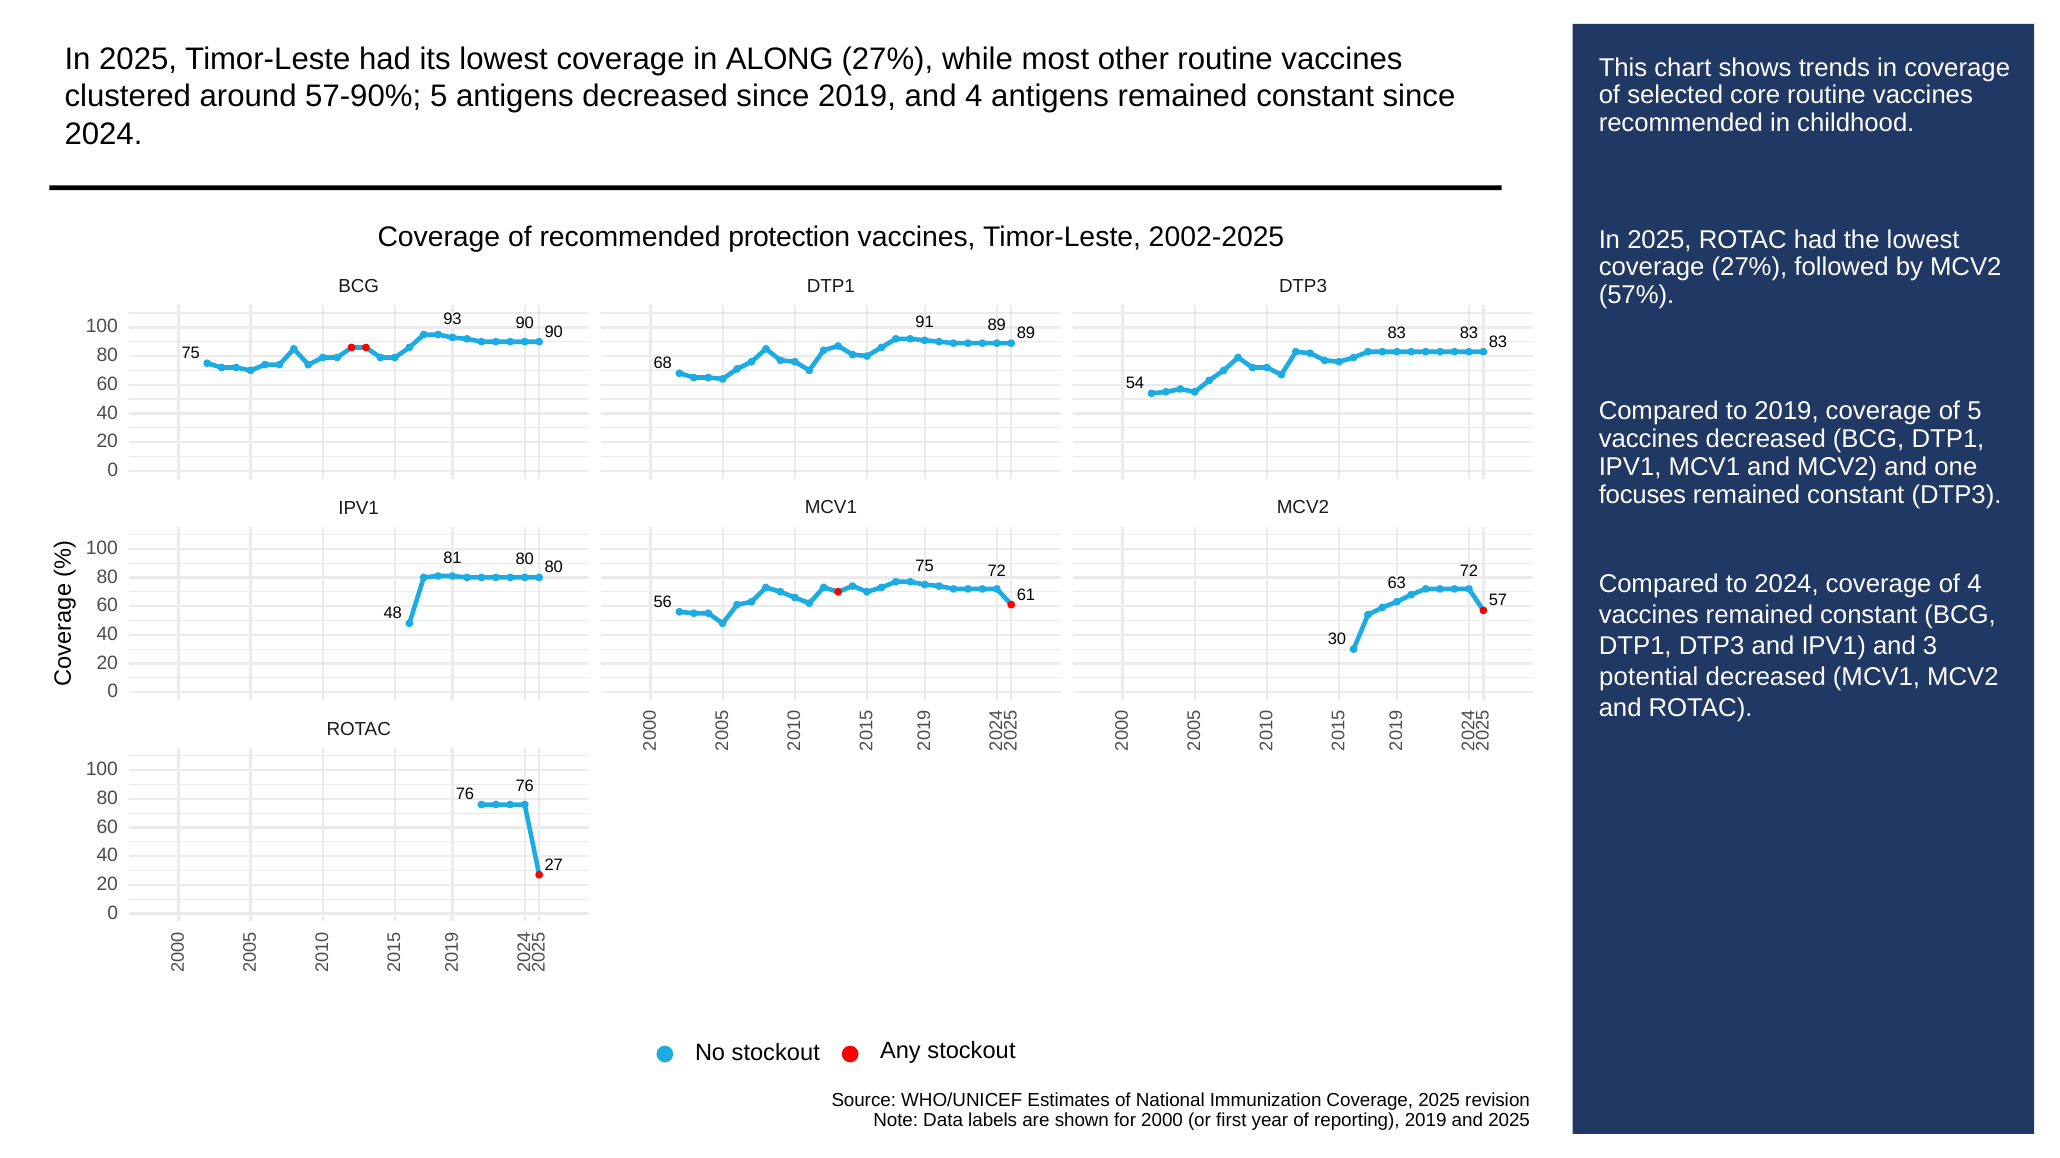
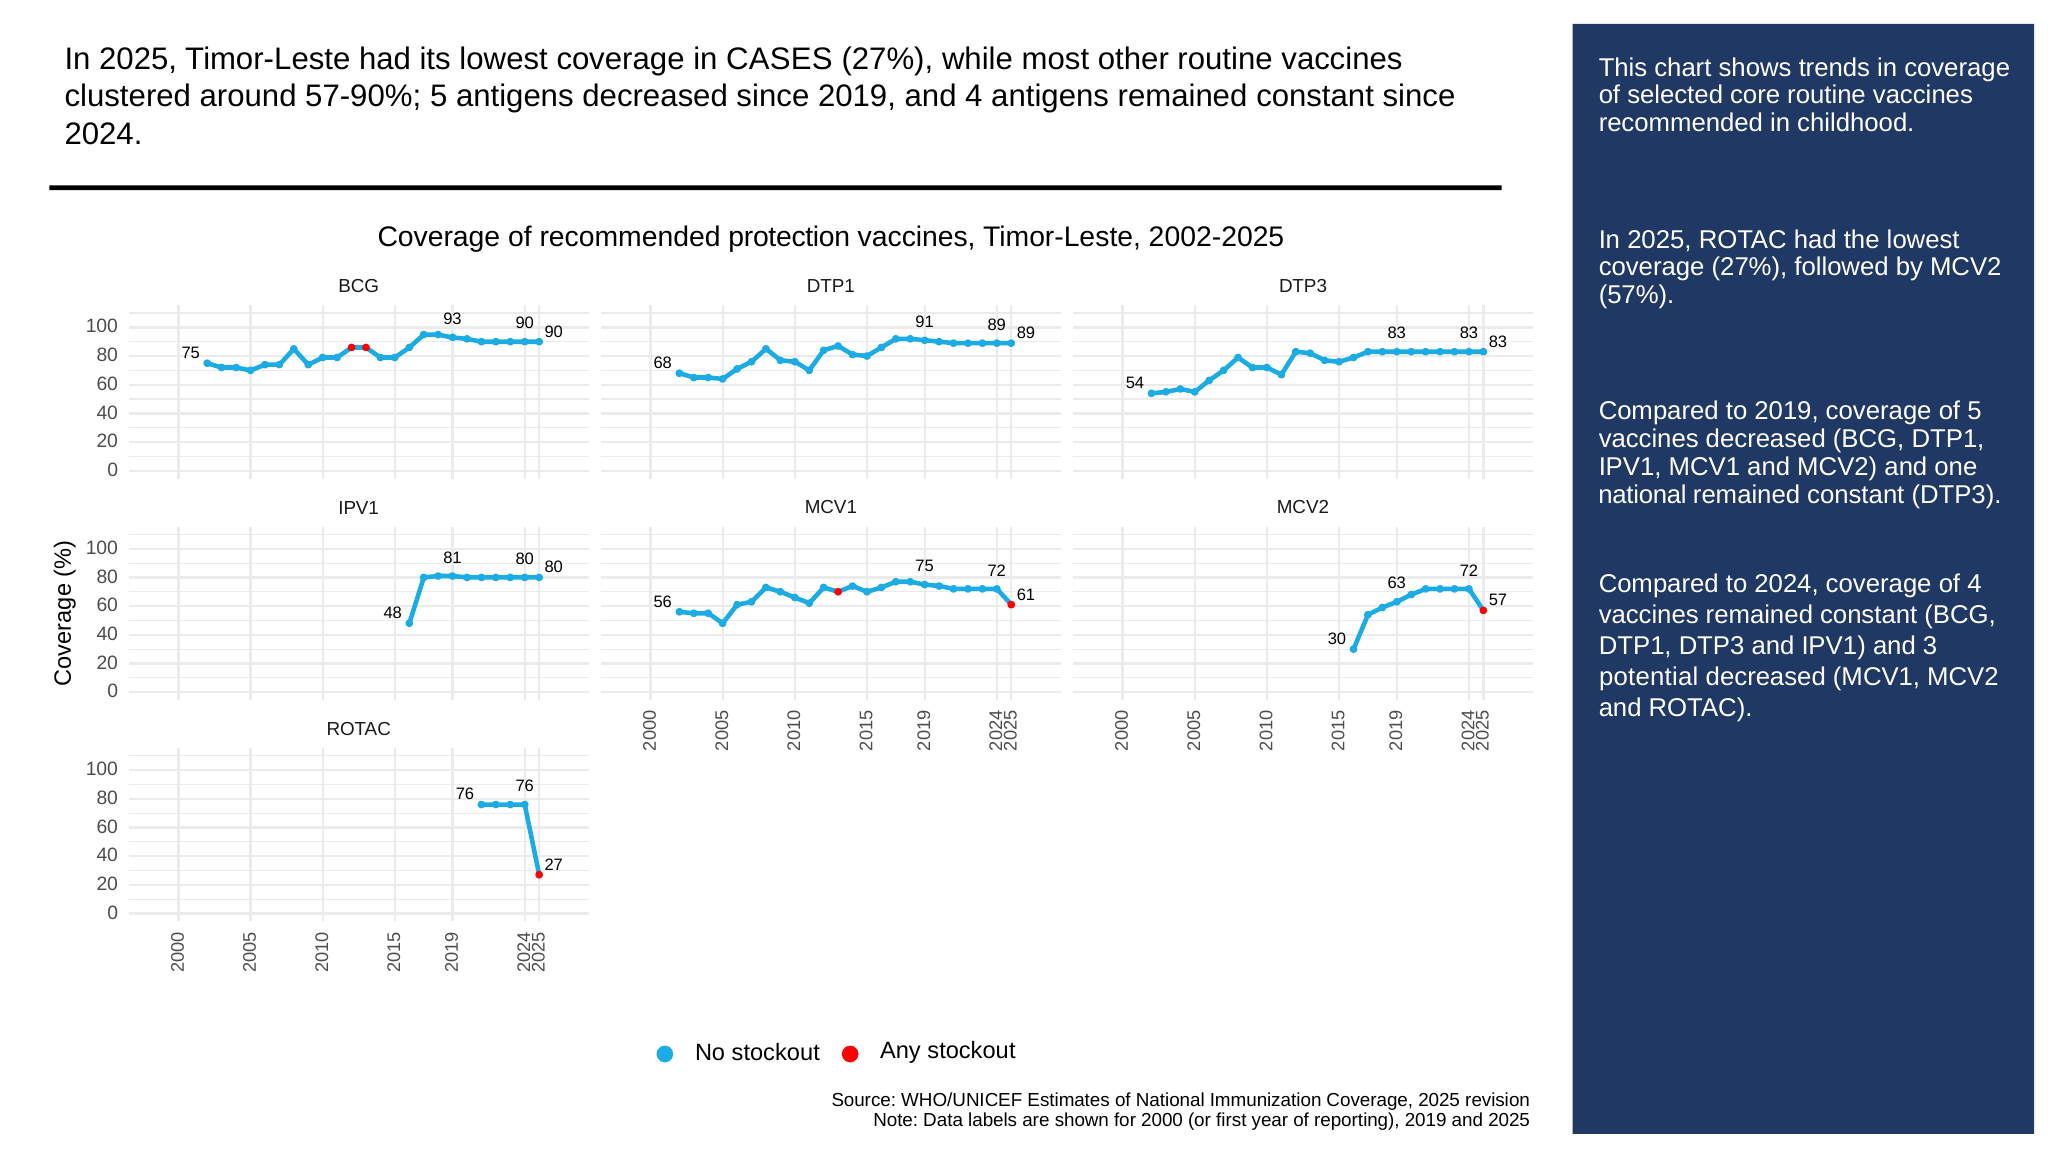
ALONG: ALONG -> CASES (779, 59)
focuses: focuses -> national (1642, 495)
